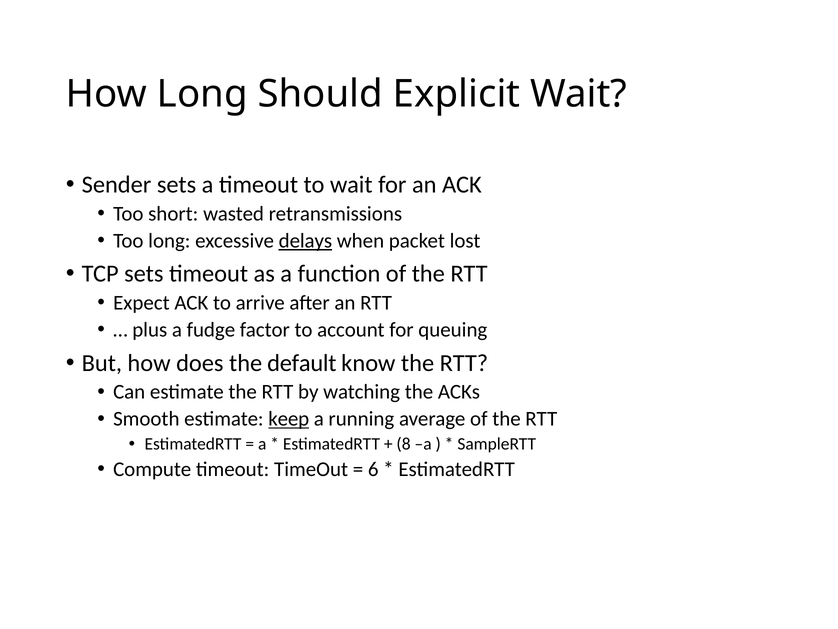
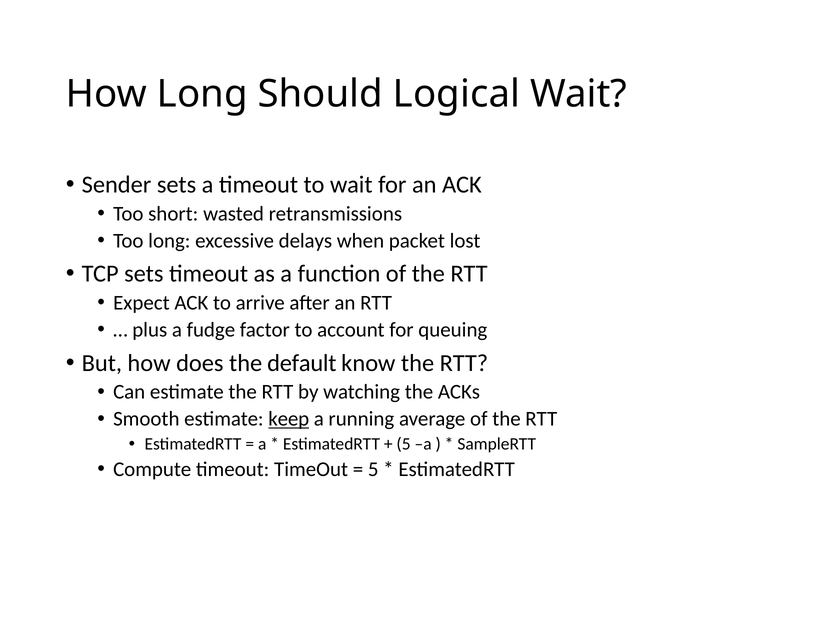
Explicit: Explicit -> Logical (457, 94)
delays underline: present -> none (305, 240)
8: 8 -> 5 (404, 444)
6: 6 -> 5 (373, 469)
